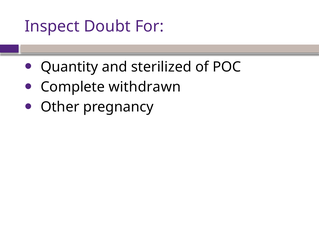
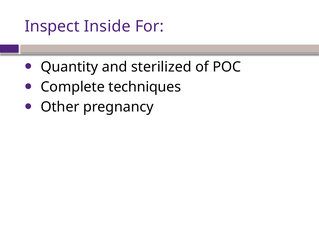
Doubt: Doubt -> Inside (107, 26)
withdrawn: withdrawn -> techniques (145, 87)
